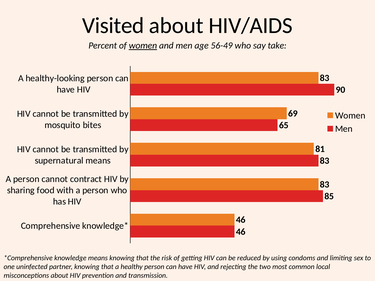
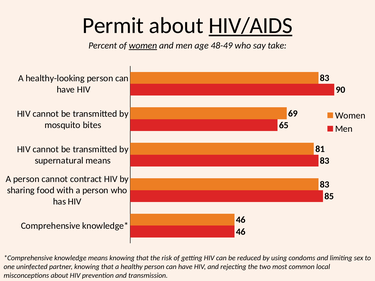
Visited: Visited -> Permit (113, 26)
HIV/AIDS underline: none -> present (251, 26)
56-49: 56-49 -> 48-49 (222, 46)
